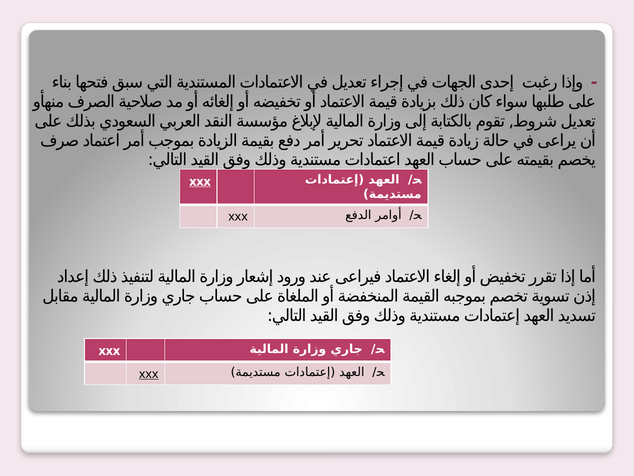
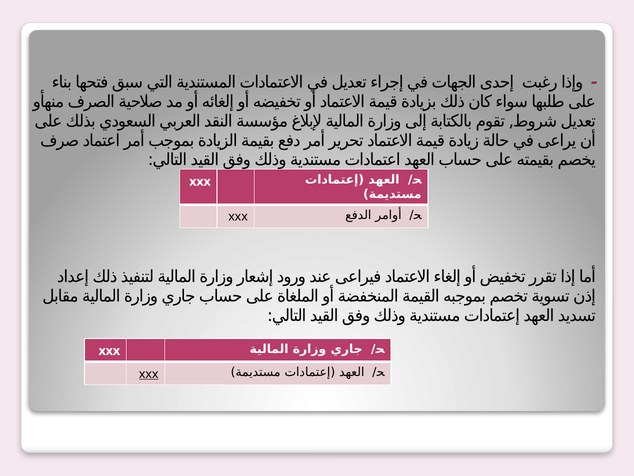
xxx underline: present -> none (200, 181)
